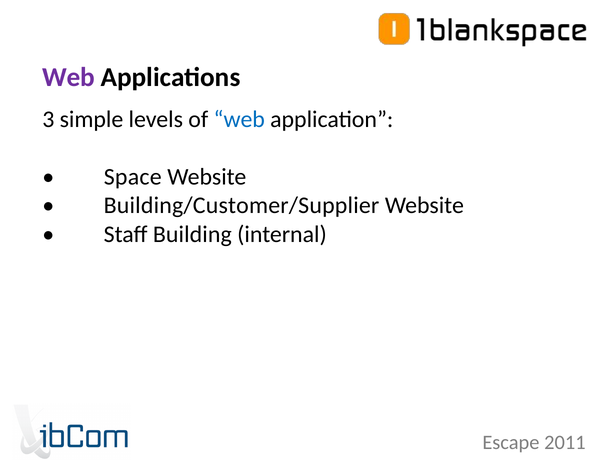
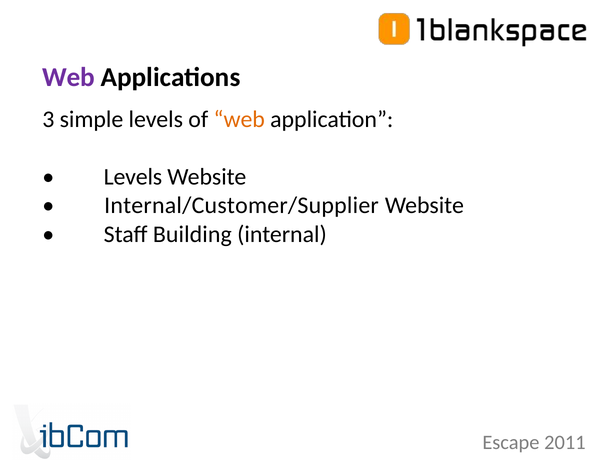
web colour: blue -> orange (239, 120)
Space: Space -> Levels (133, 177)
Building/Customer/Supplier: Building/Customer/Supplier -> Internal/Customer/Supplier (241, 206)
